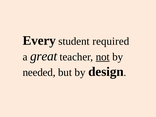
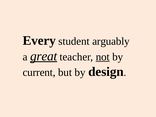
required: required -> arguably (111, 41)
great underline: none -> present (44, 56)
needed: needed -> current (39, 72)
